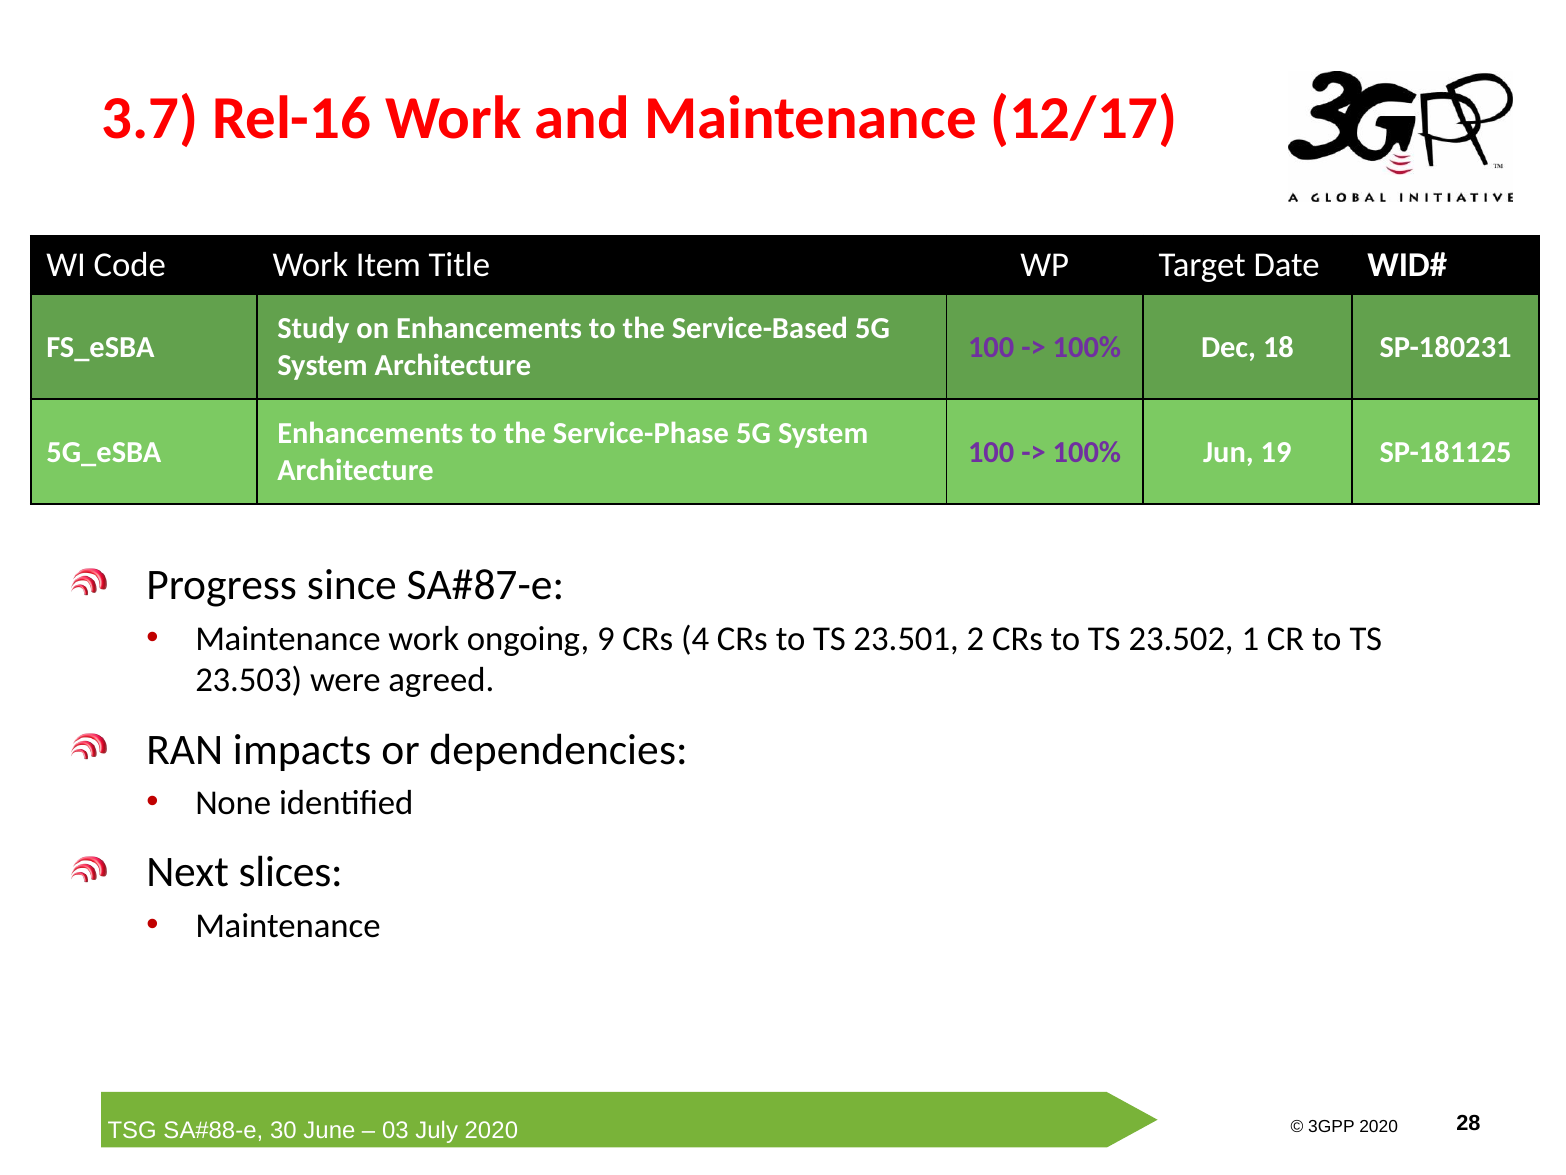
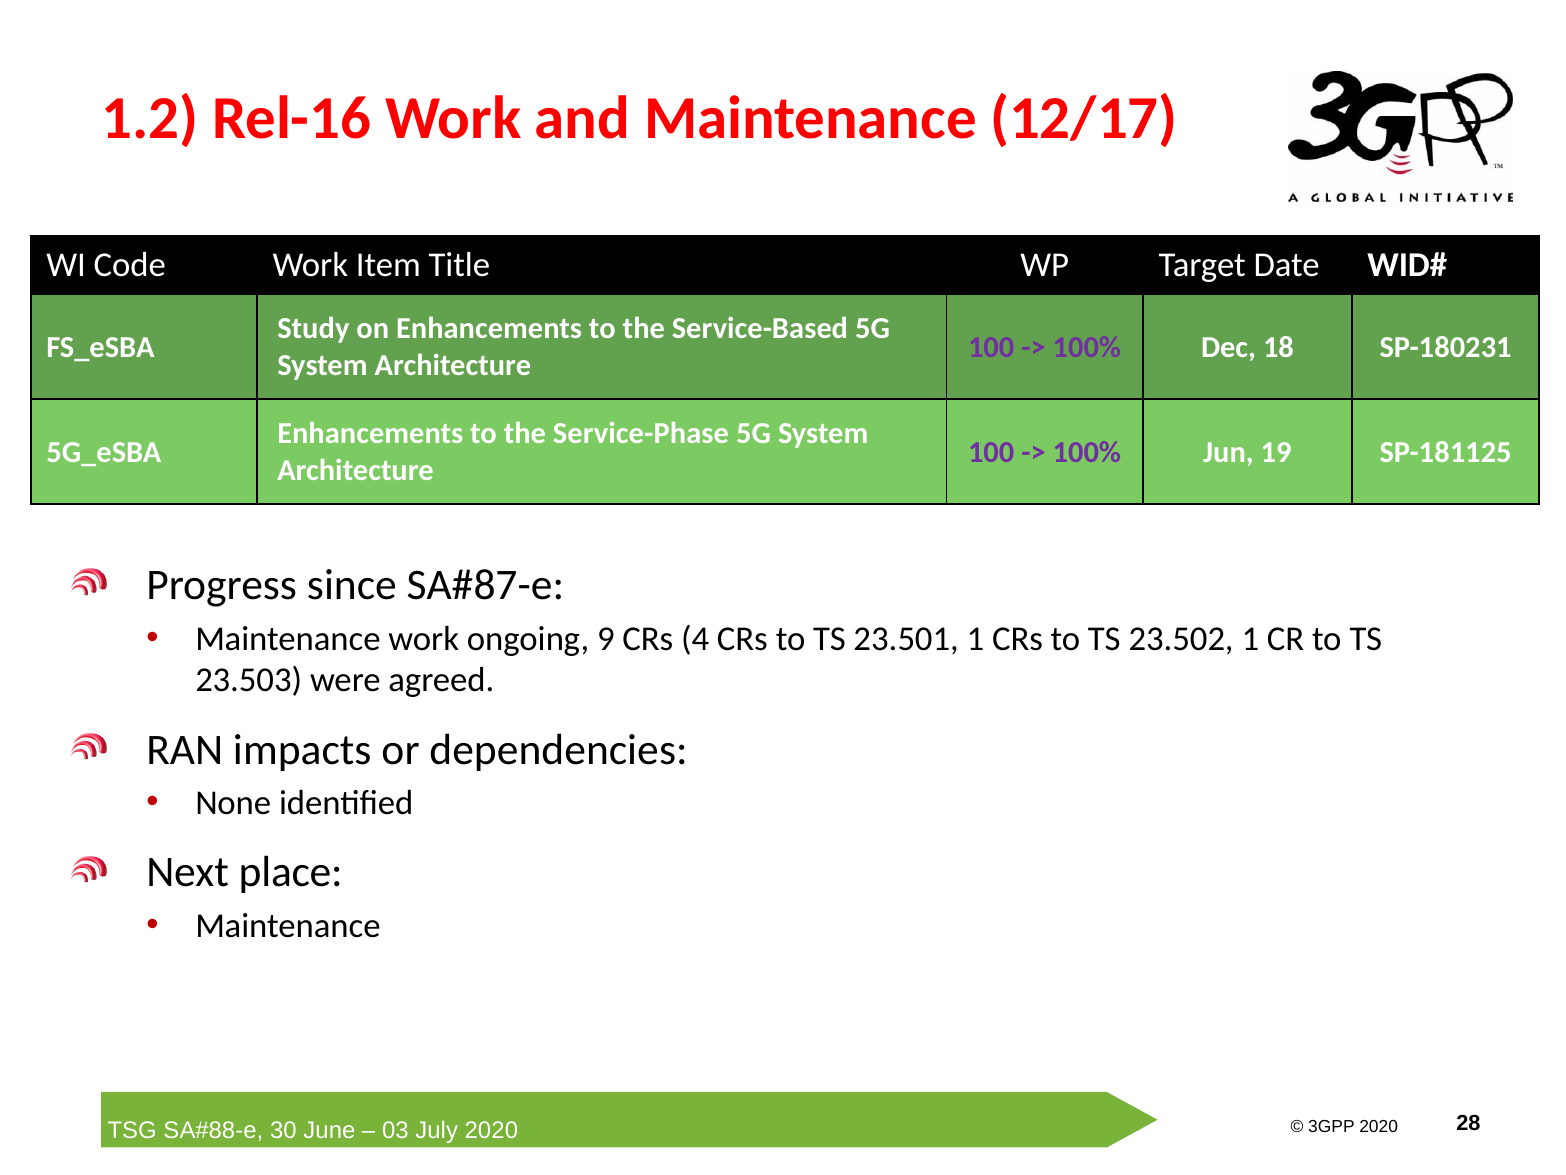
3.7: 3.7 -> 1.2 (150, 118)
23.501 2: 2 -> 1 (975, 638)
slices: slices -> place (291, 872)
